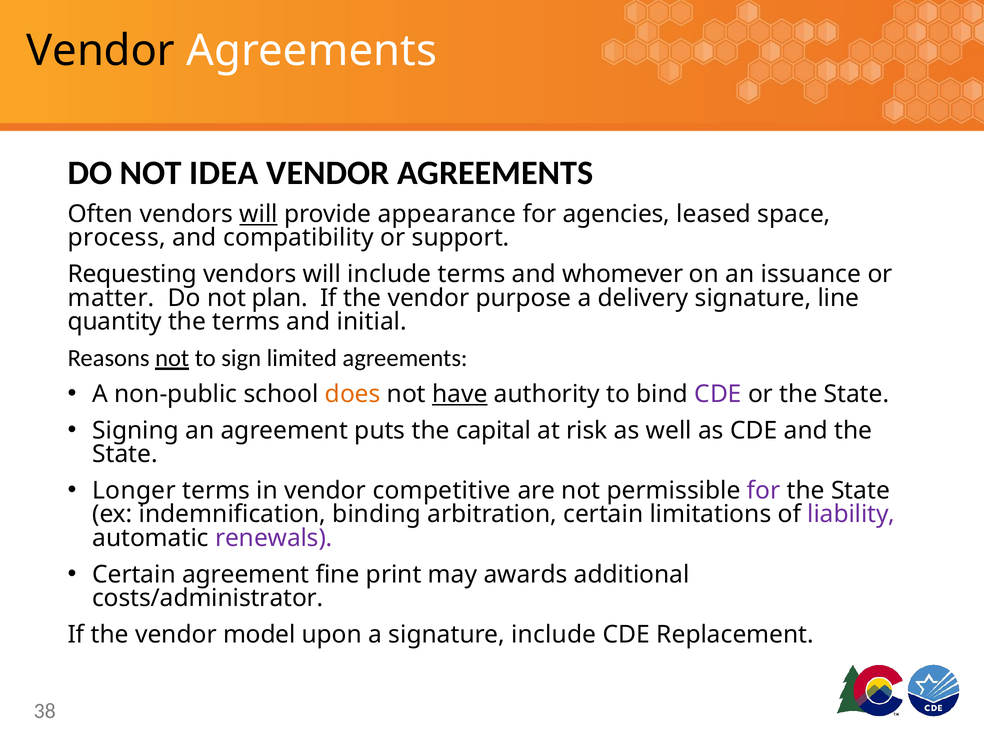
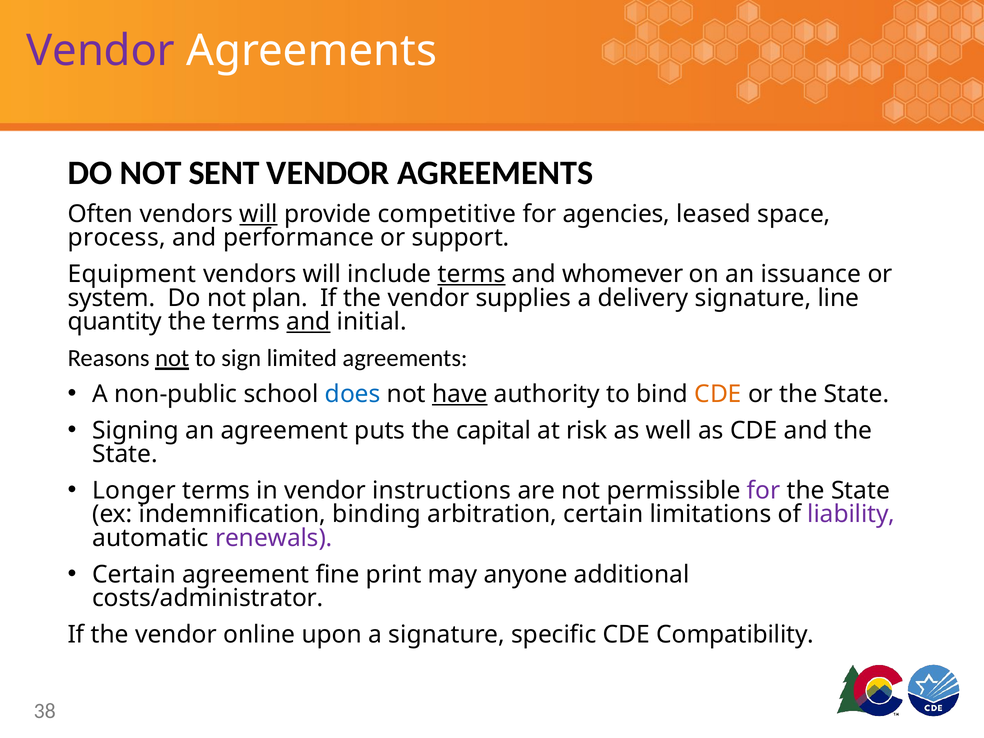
Vendor colour: black -> purple (101, 51)
IDEA: IDEA -> SENT (224, 173)
appearance: appearance -> competitive (447, 214)
compatibility: compatibility -> performance (299, 238)
Requesting: Requesting -> Equipment (132, 274)
terms underline: none -> present (472, 274)
matter: matter -> system (111, 298)
purpose: purpose -> supplies (523, 298)
and underline: none -> present (309, 322)
does colour: orange -> blue (353, 394)
CDE colour: purple -> orange (718, 394)
competitive: competitive -> instructions (442, 490)
awards: awards -> anyone (526, 574)
model: model -> online (259, 635)
signature include: include -> specific (554, 635)
Replacement: Replacement -> Compatibility (735, 635)
